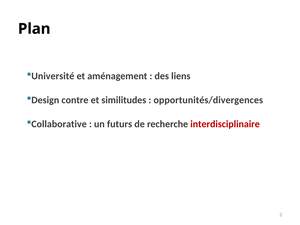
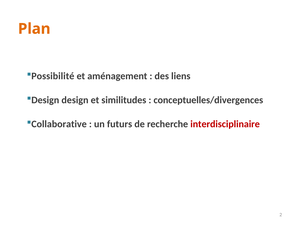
Plan colour: black -> orange (34, 29)
Université: Université -> Possibilité (53, 76)
Design contre: contre -> design (75, 100)
opportunités/divergences: opportunités/divergences -> conceptuelles/divergences (208, 100)
